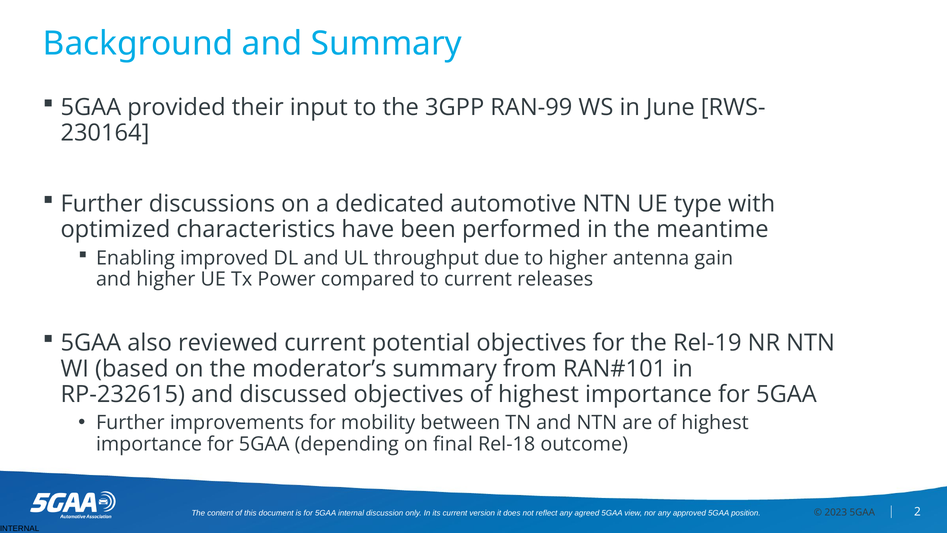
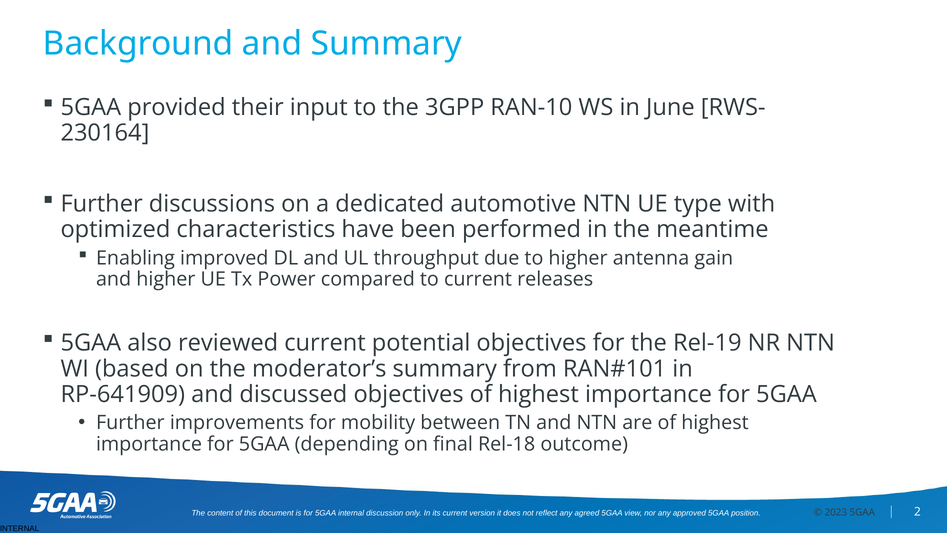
RAN-99: RAN-99 -> RAN-10 (531, 108)
RP-232615: RP-232615 -> RP-641909 (123, 394)
